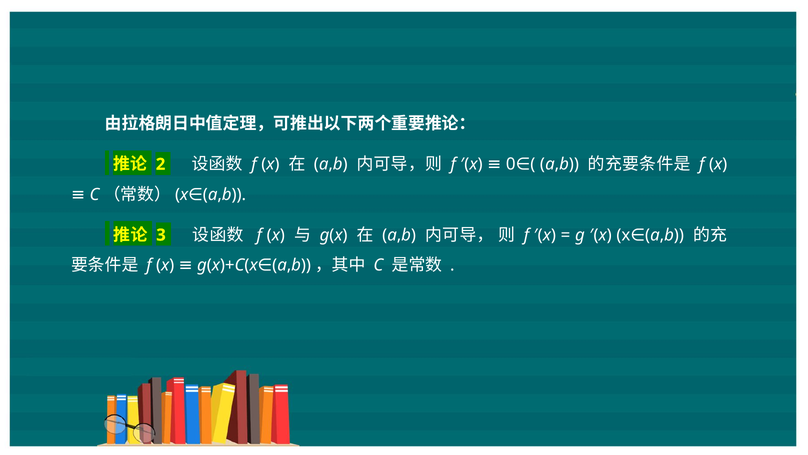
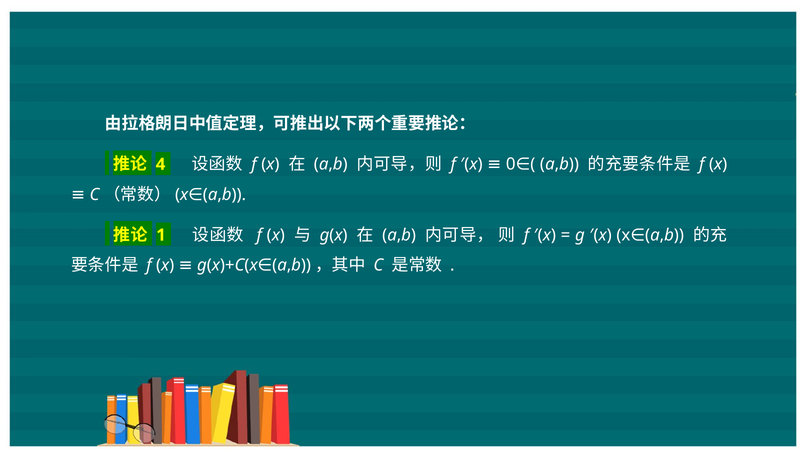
2: 2 -> 4 (161, 164)
3: 3 -> 1 (161, 235)
